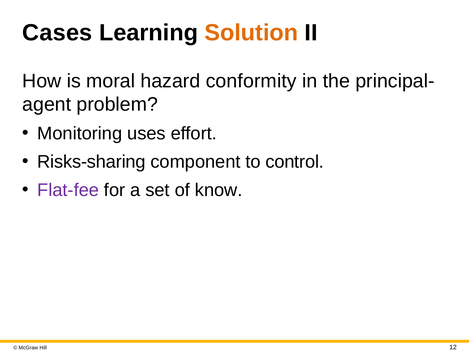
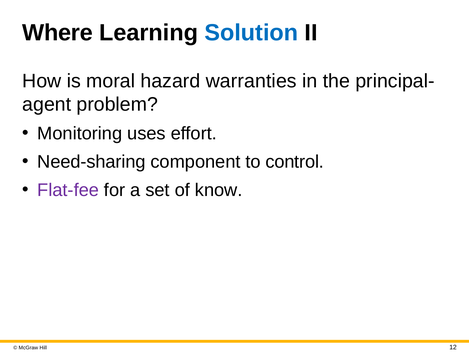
Cases: Cases -> Where (58, 33)
Solution colour: orange -> blue (251, 33)
conformity: conformity -> warranties (251, 81)
Risks-sharing: Risks-sharing -> Need-sharing (91, 162)
